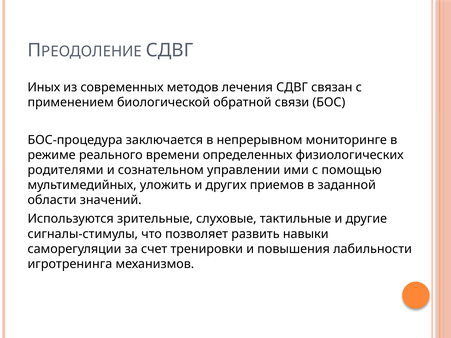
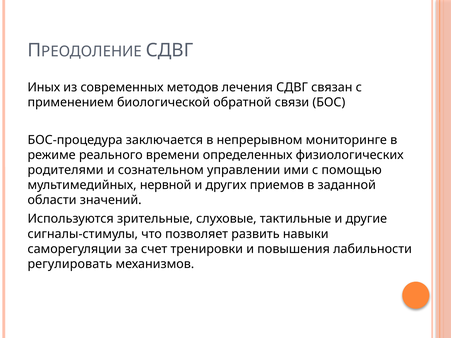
уложить: уложить -> нервной (166, 185)
игротренинга: игротренинга -> регулировать (70, 264)
